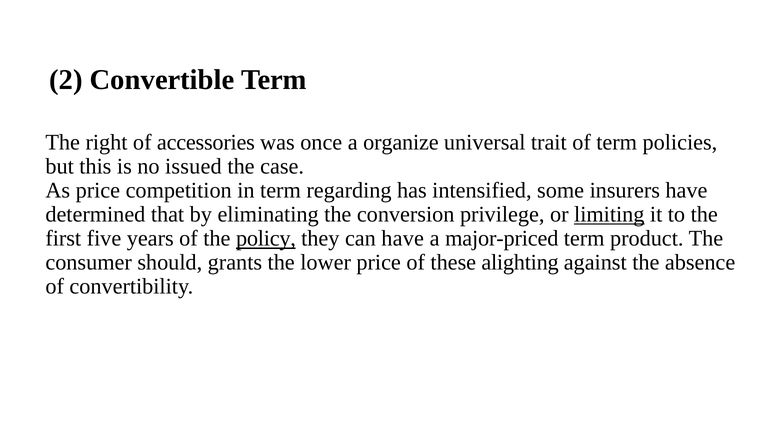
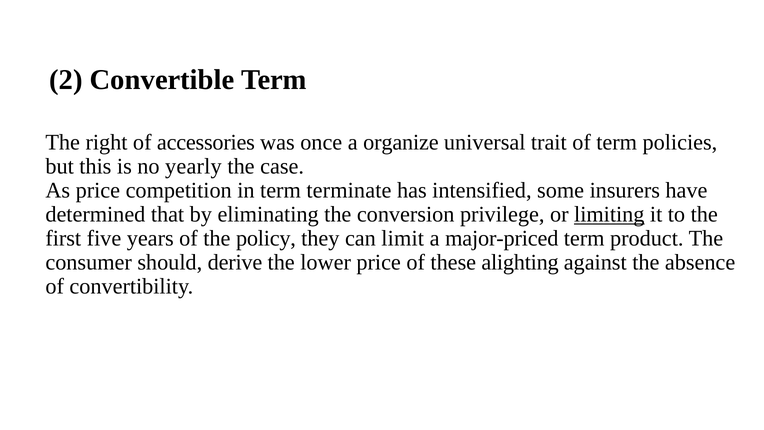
issued: issued -> yearly (193, 166)
regarding: regarding -> terminate (349, 190)
policy underline: present -> none (266, 238)
can have: have -> limit (403, 238)
grants: grants -> derive (235, 262)
